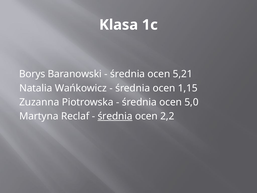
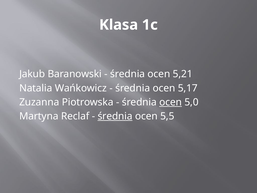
Borys: Borys -> Jakub (32, 74)
1,15: 1,15 -> 5,17 (188, 88)
ocen underline: none -> present (171, 102)
2,2: 2,2 -> 5,5 (167, 116)
